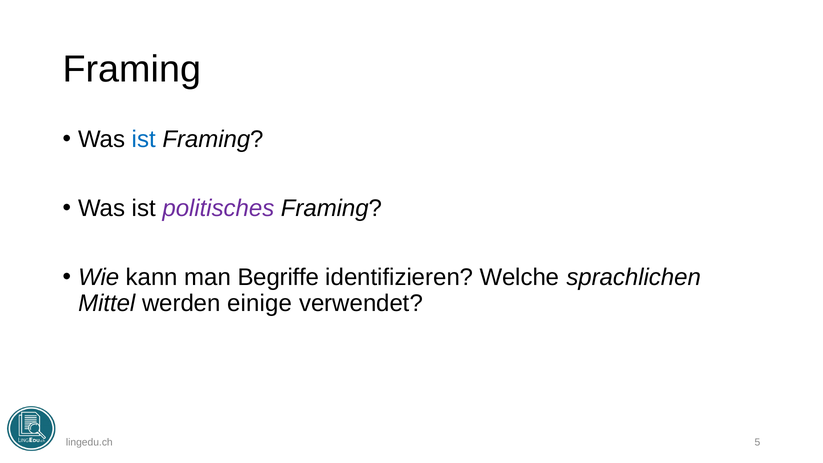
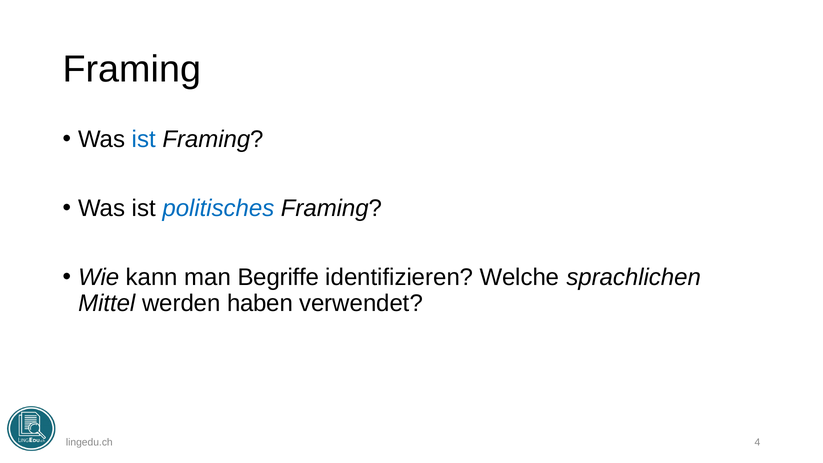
politisches colour: purple -> blue (218, 208)
einige: einige -> haben (260, 303)
5: 5 -> 4 (757, 442)
